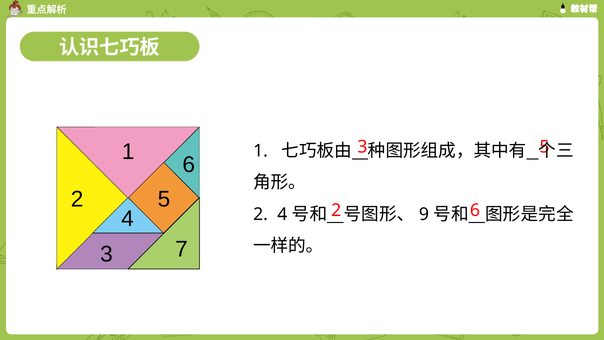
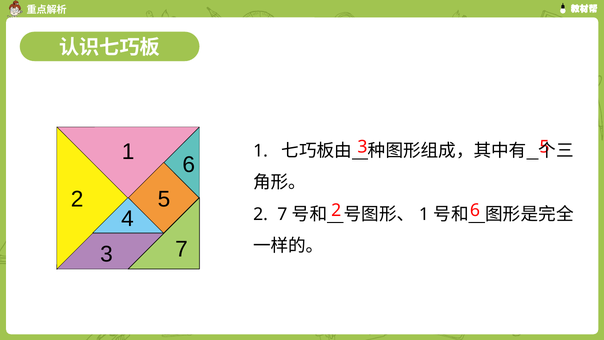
2 4: 4 -> 7 (282, 214)
9: 9 -> 1 (424, 214)
